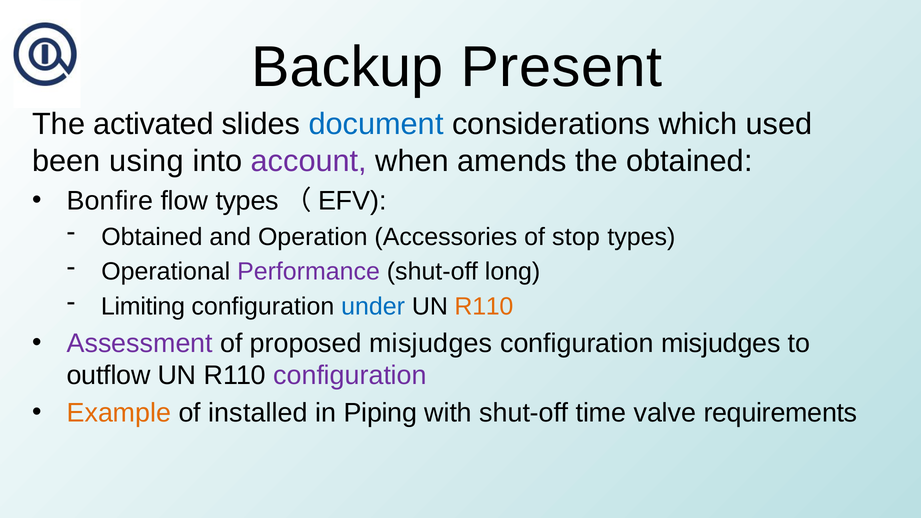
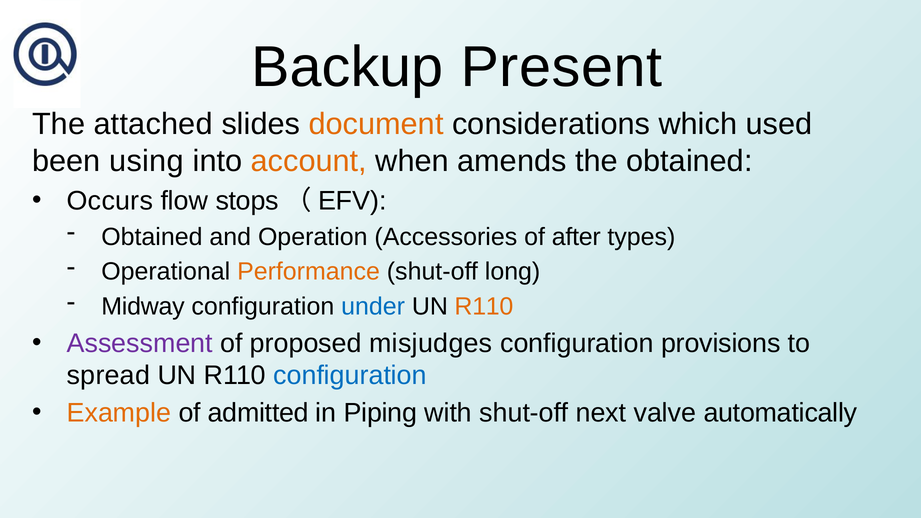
activated: activated -> attached (153, 124)
document colour: blue -> orange (376, 124)
account colour: purple -> orange (309, 161)
Bonfire: Bonfire -> Occurs (110, 201)
flow types: types -> stops (247, 201)
stop: stop -> after (576, 237)
Performance colour: purple -> orange (309, 272)
Limiting: Limiting -> Midway (143, 307)
configuration misjudges: misjudges -> provisions (721, 343)
outflow: outflow -> spread (108, 375)
configuration colour: purple -> blue (350, 375)
installed: installed -> admitted (258, 413)
time: time -> next (601, 413)
requirements: requirements -> automatically (780, 413)
